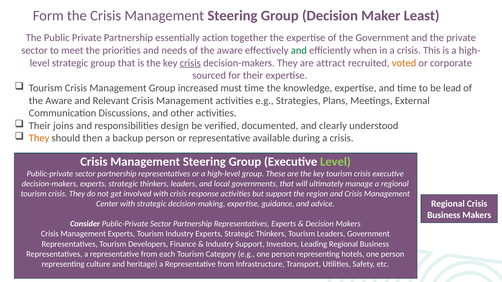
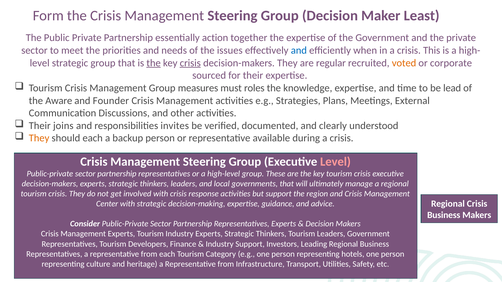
needs of the aware: aware -> issues (230, 50)
and colour: green -> blue (299, 50)
the underline: none -> present (154, 63)
attract: attract -> regular (331, 63)
increased: increased -> measures (198, 88)
must time: time -> roles (254, 88)
Relevant: Relevant -> Founder (111, 101)
design: design -> invites (175, 126)
should then: then -> each (93, 138)
Level colour: light green -> pink (335, 162)
